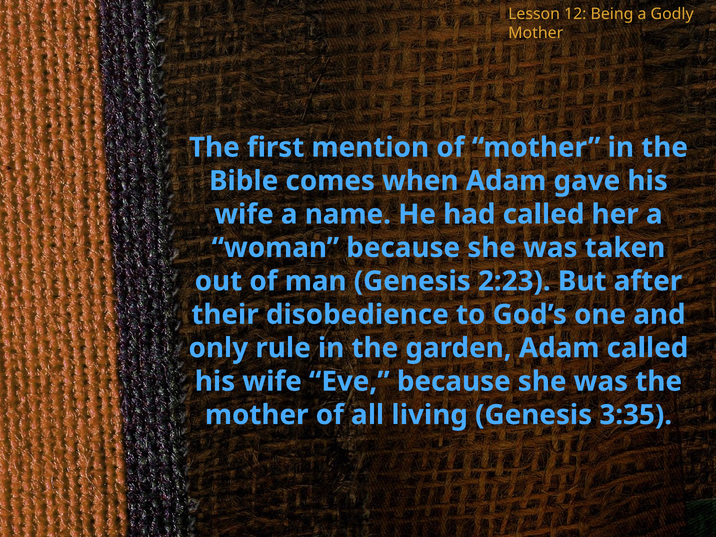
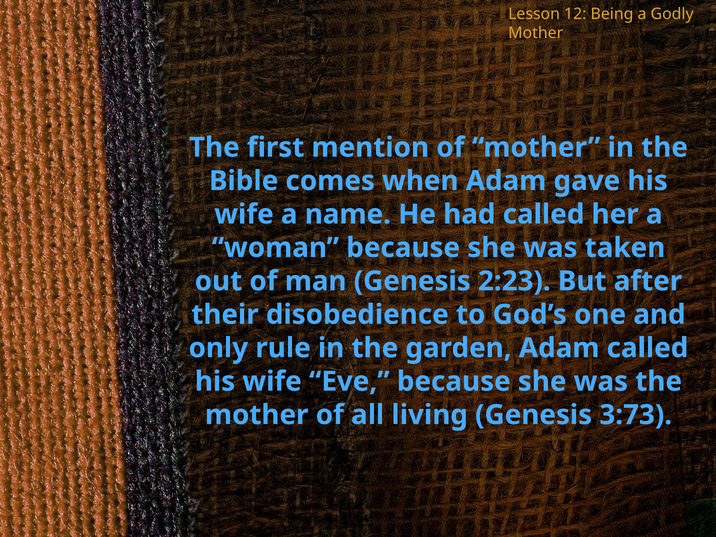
3:35: 3:35 -> 3:73 (636, 415)
